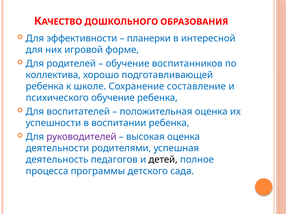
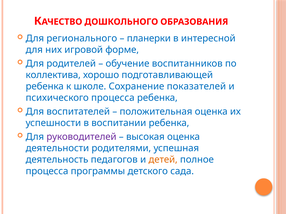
эффективности: эффективности -> регионального (82, 38)
составление: составление -> показателей (196, 87)
психического обучение: обучение -> процесса (113, 98)
детей colour: black -> orange (163, 160)
